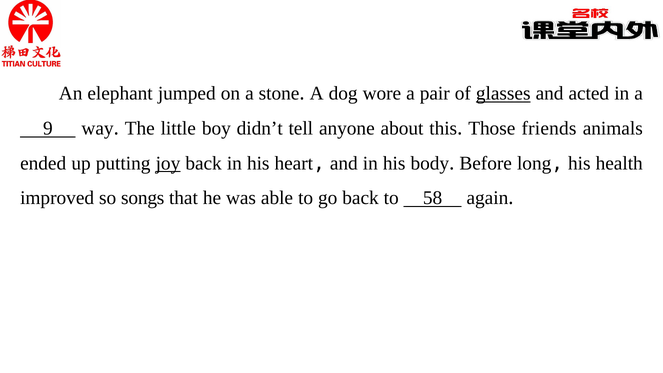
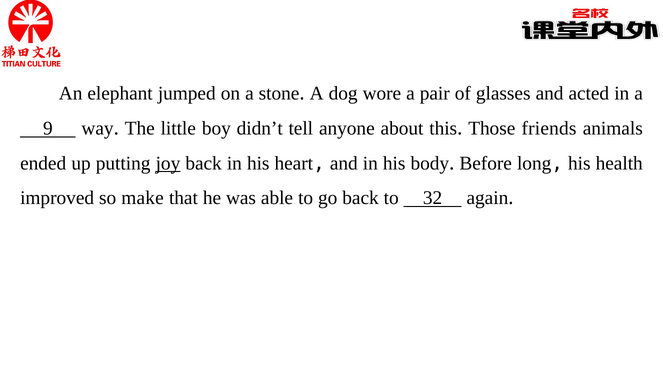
glasses underline: present -> none (503, 94)
songs: songs -> make (143, 198)
58: 58 -> 32 (433, 198)
